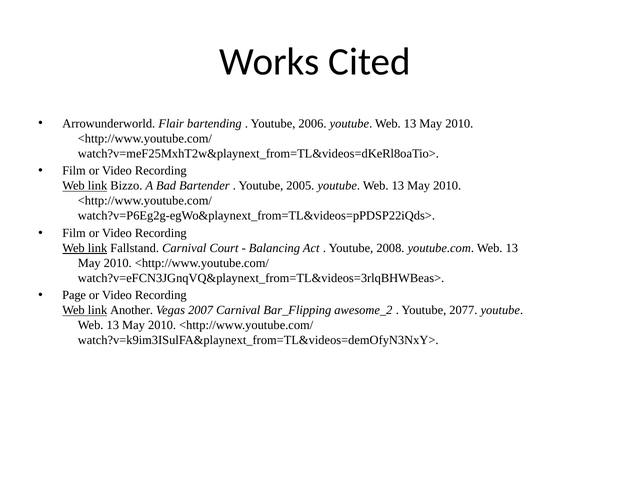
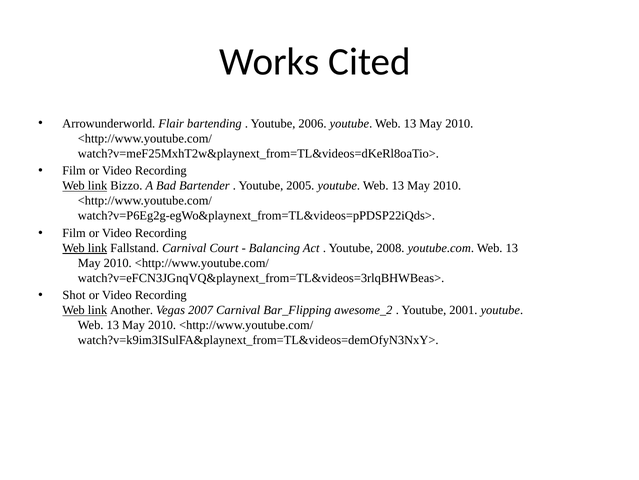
Page: Page -> Shot (74, 295)
2077: 2077 -> 2001 (463, 310)
